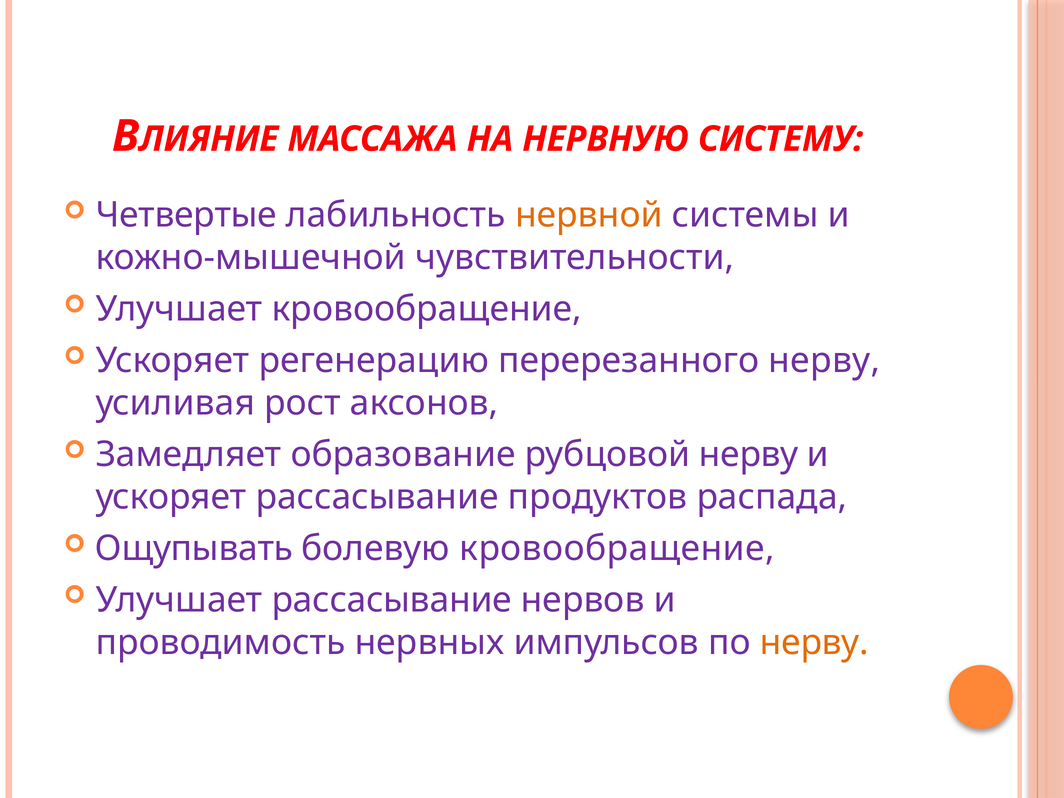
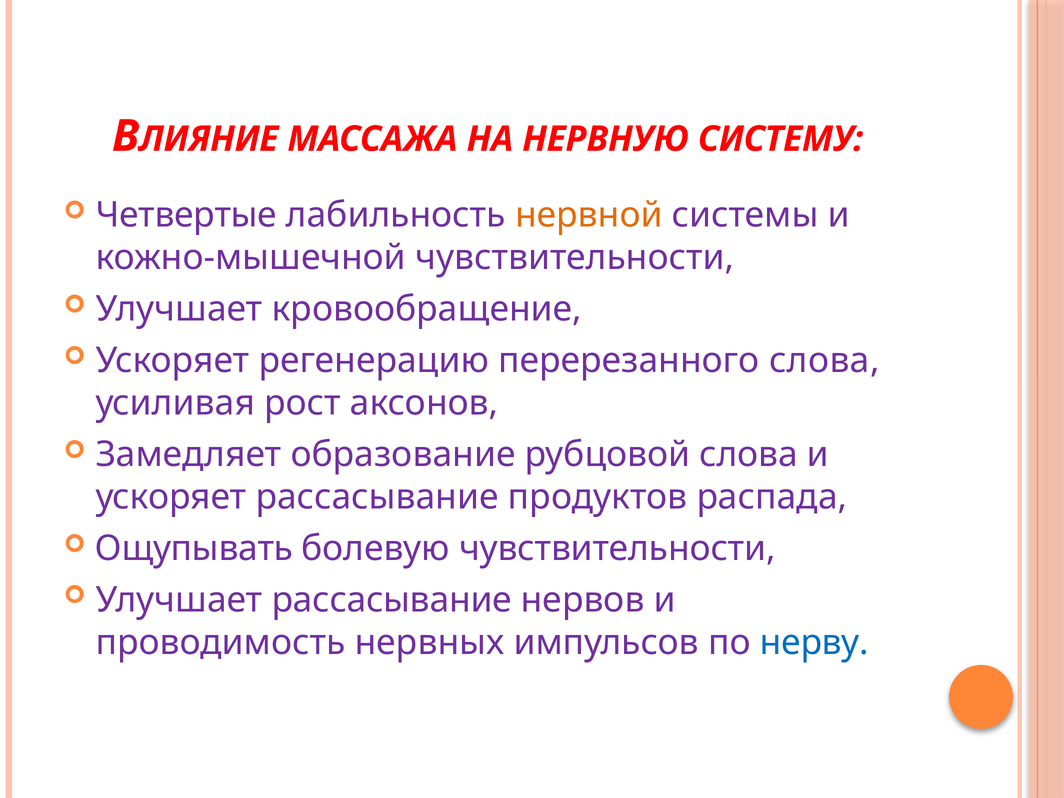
перерезанного нерву: нерву -> слова (824, 361)
рубцовой нерву: нерву -> слова (749, 455)
болевую кровообращение: кровообращение -> чувствительности (617, 549)
нерву colour: orange -> blue (814, 643)
